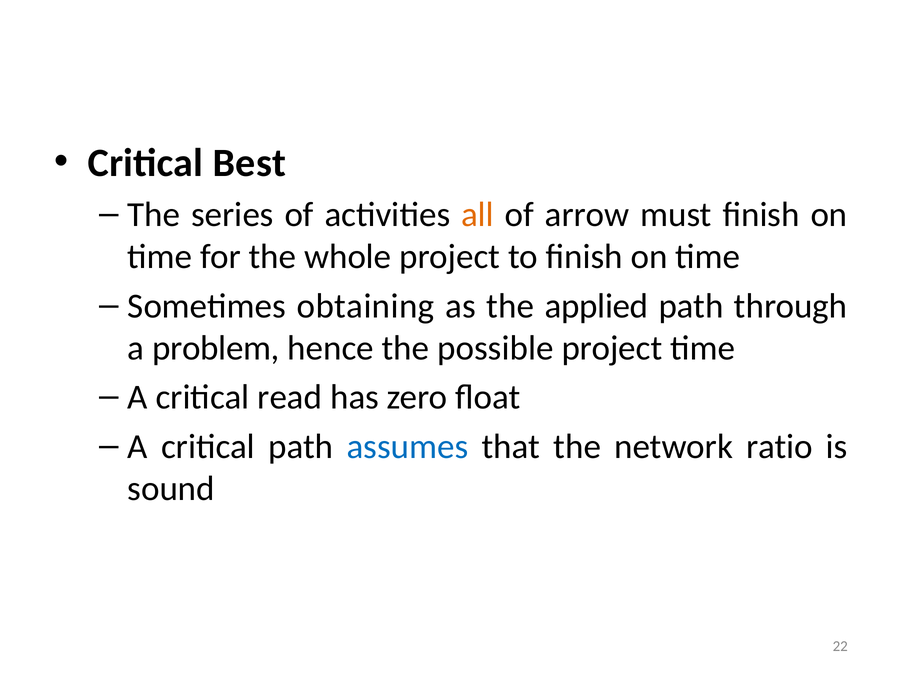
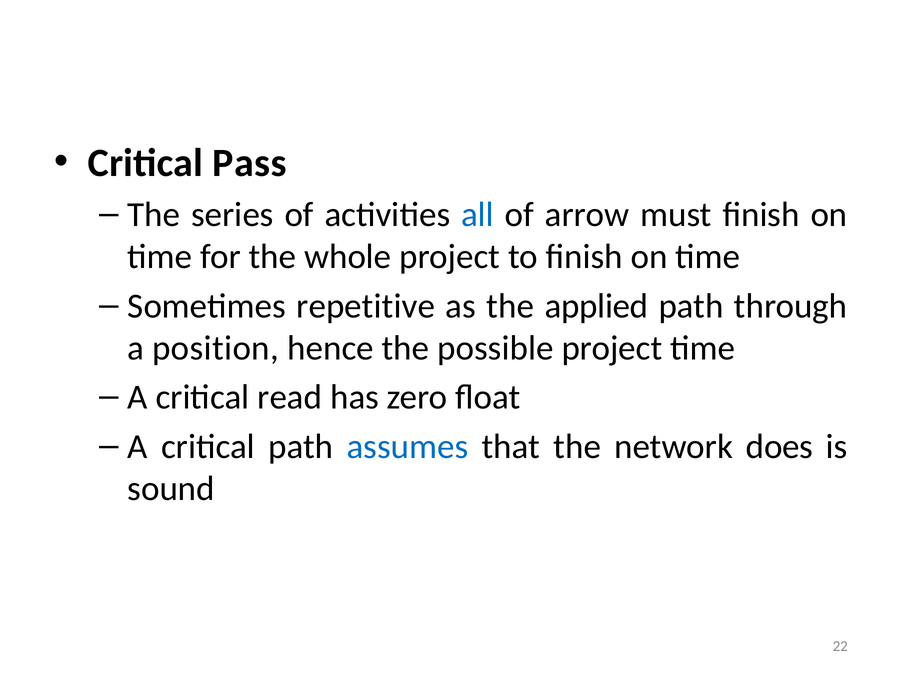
Best: Best -> Pass (249, 163)
all colour: orange -> blue (477, 214)
obtaining: obtaining -> repetitive (366, 306)
problem: problem -> position (216, 348)
ratio: ratio -> does (779, 446)
